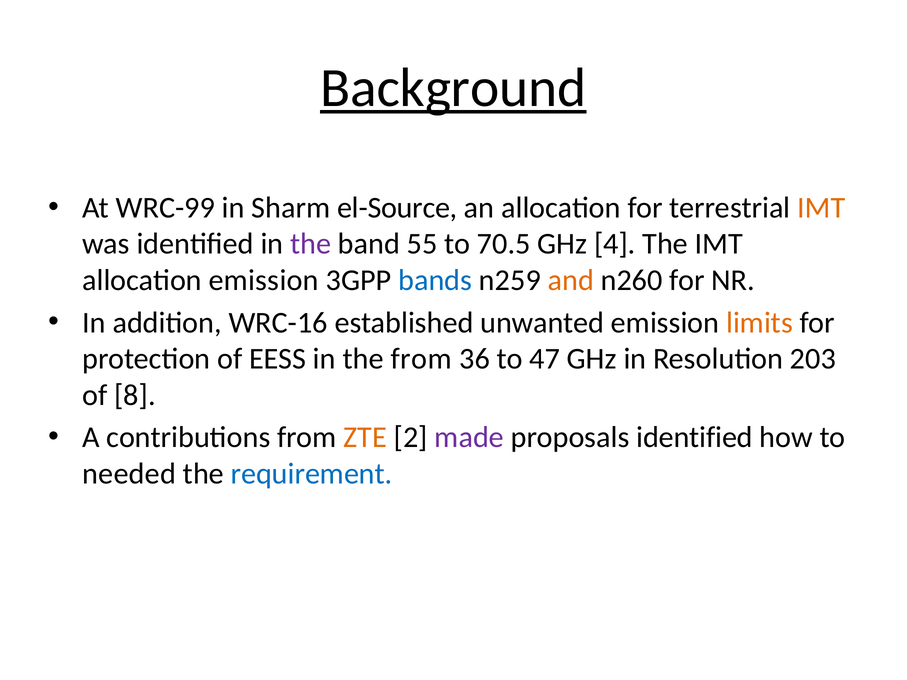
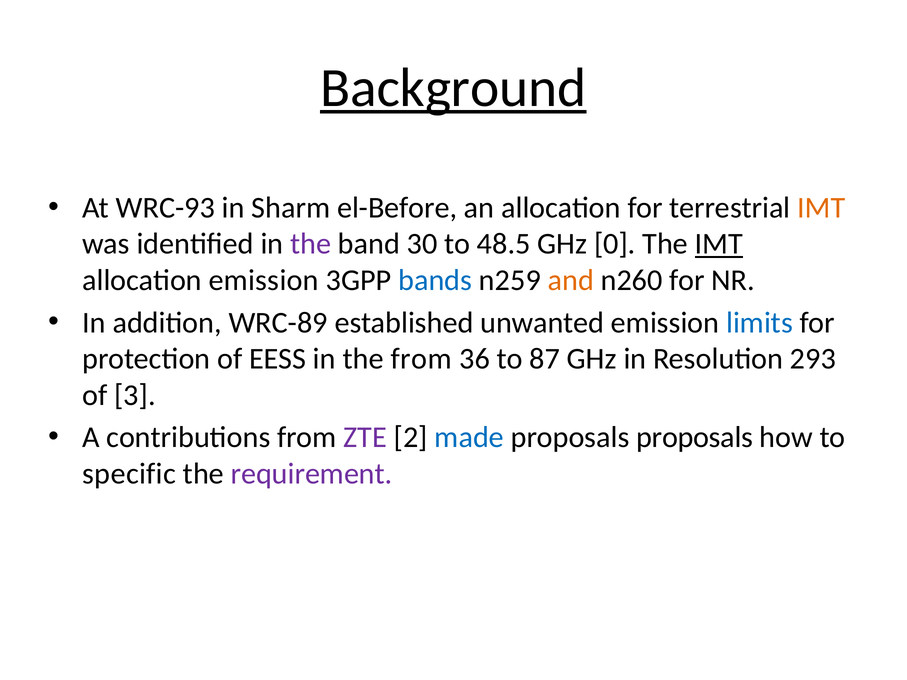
WRC-99: WRC-99 -> WRC-93 (165, 208)
el-Source: el-Source -> el-Before (397, 208)
55: 55 -> 30 (422, 244)
70.5: 70.5 -> 48.5 (504, 244)
4: 4 -> 0 (615, 244)
IMT underline: none -> present (719, 244)
WRC-16: WRC-16 -> WRC-89 (278, 323)
limits colour: orange -> blue (760, 323)
47: 47 -> 87 (545, 359)
203: 203 -> 293 (813, 359)
8: 8 -> 3 (135, 395)
ZTE colour: orange -> purple (365, 438)
made colour: purple -> blue (469, 438)
proposals identified: identified -> proposals (695, 438)
needed: needed -> specific (129, 474)
requirement colour: blue -> purple (312, 474)
